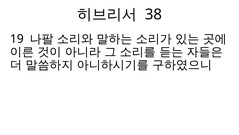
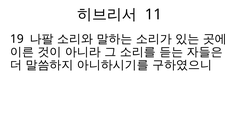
38: 38 -> 11 (153, 14)
